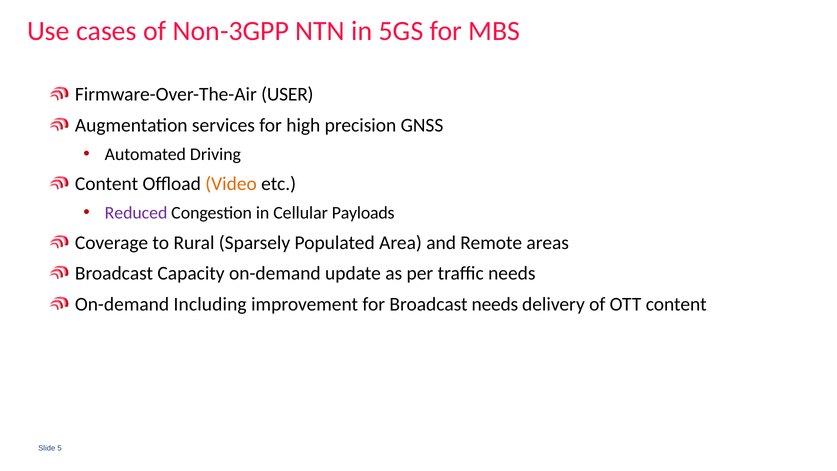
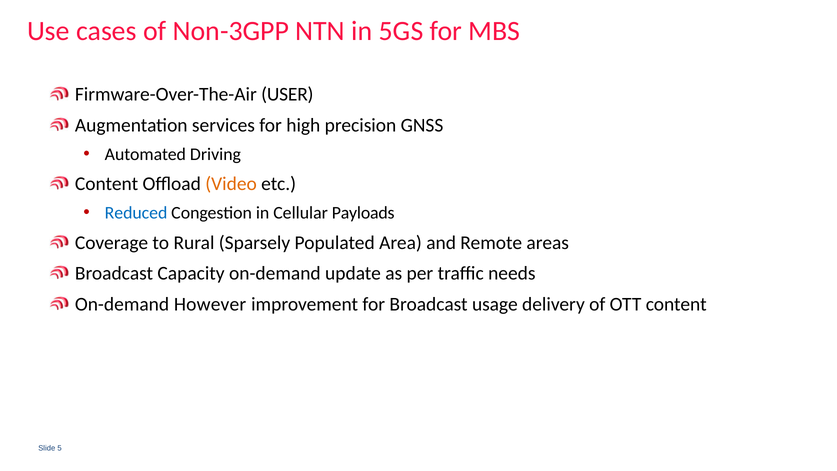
Reduced colour: purple -> blue (136, 213)
Including: Including -> However (210, 304)
Broadcast needs: needs -> usage (495, 304)
